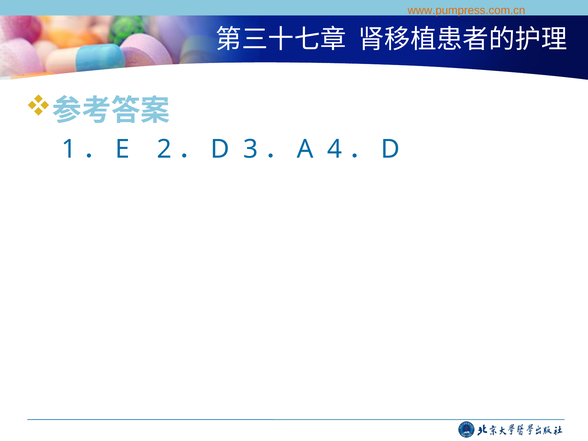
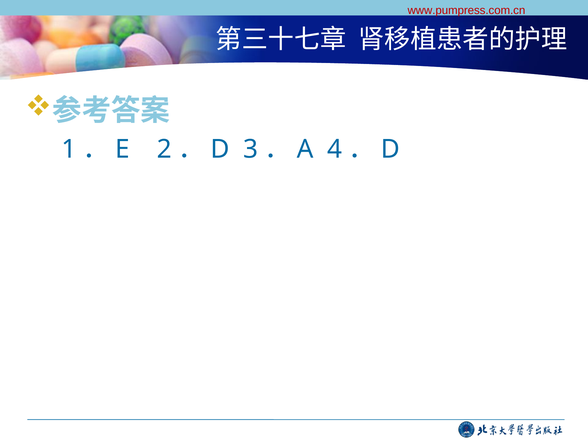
www.pumpress.com.cn colour: orange -> red (466, 11)
